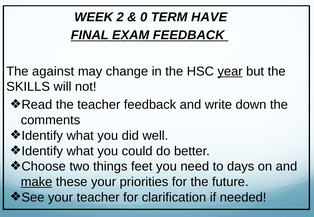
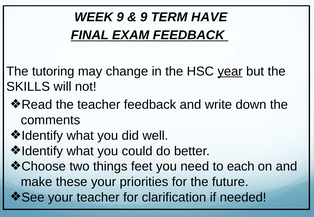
WEEK 2: 2 -> 9 (120, 17)
0: 0 -> 9 (144, 17)
against: against -> tutoring (53, 71)
days: days -> each (241, 167)
make underline: present -> none (37, 182)
